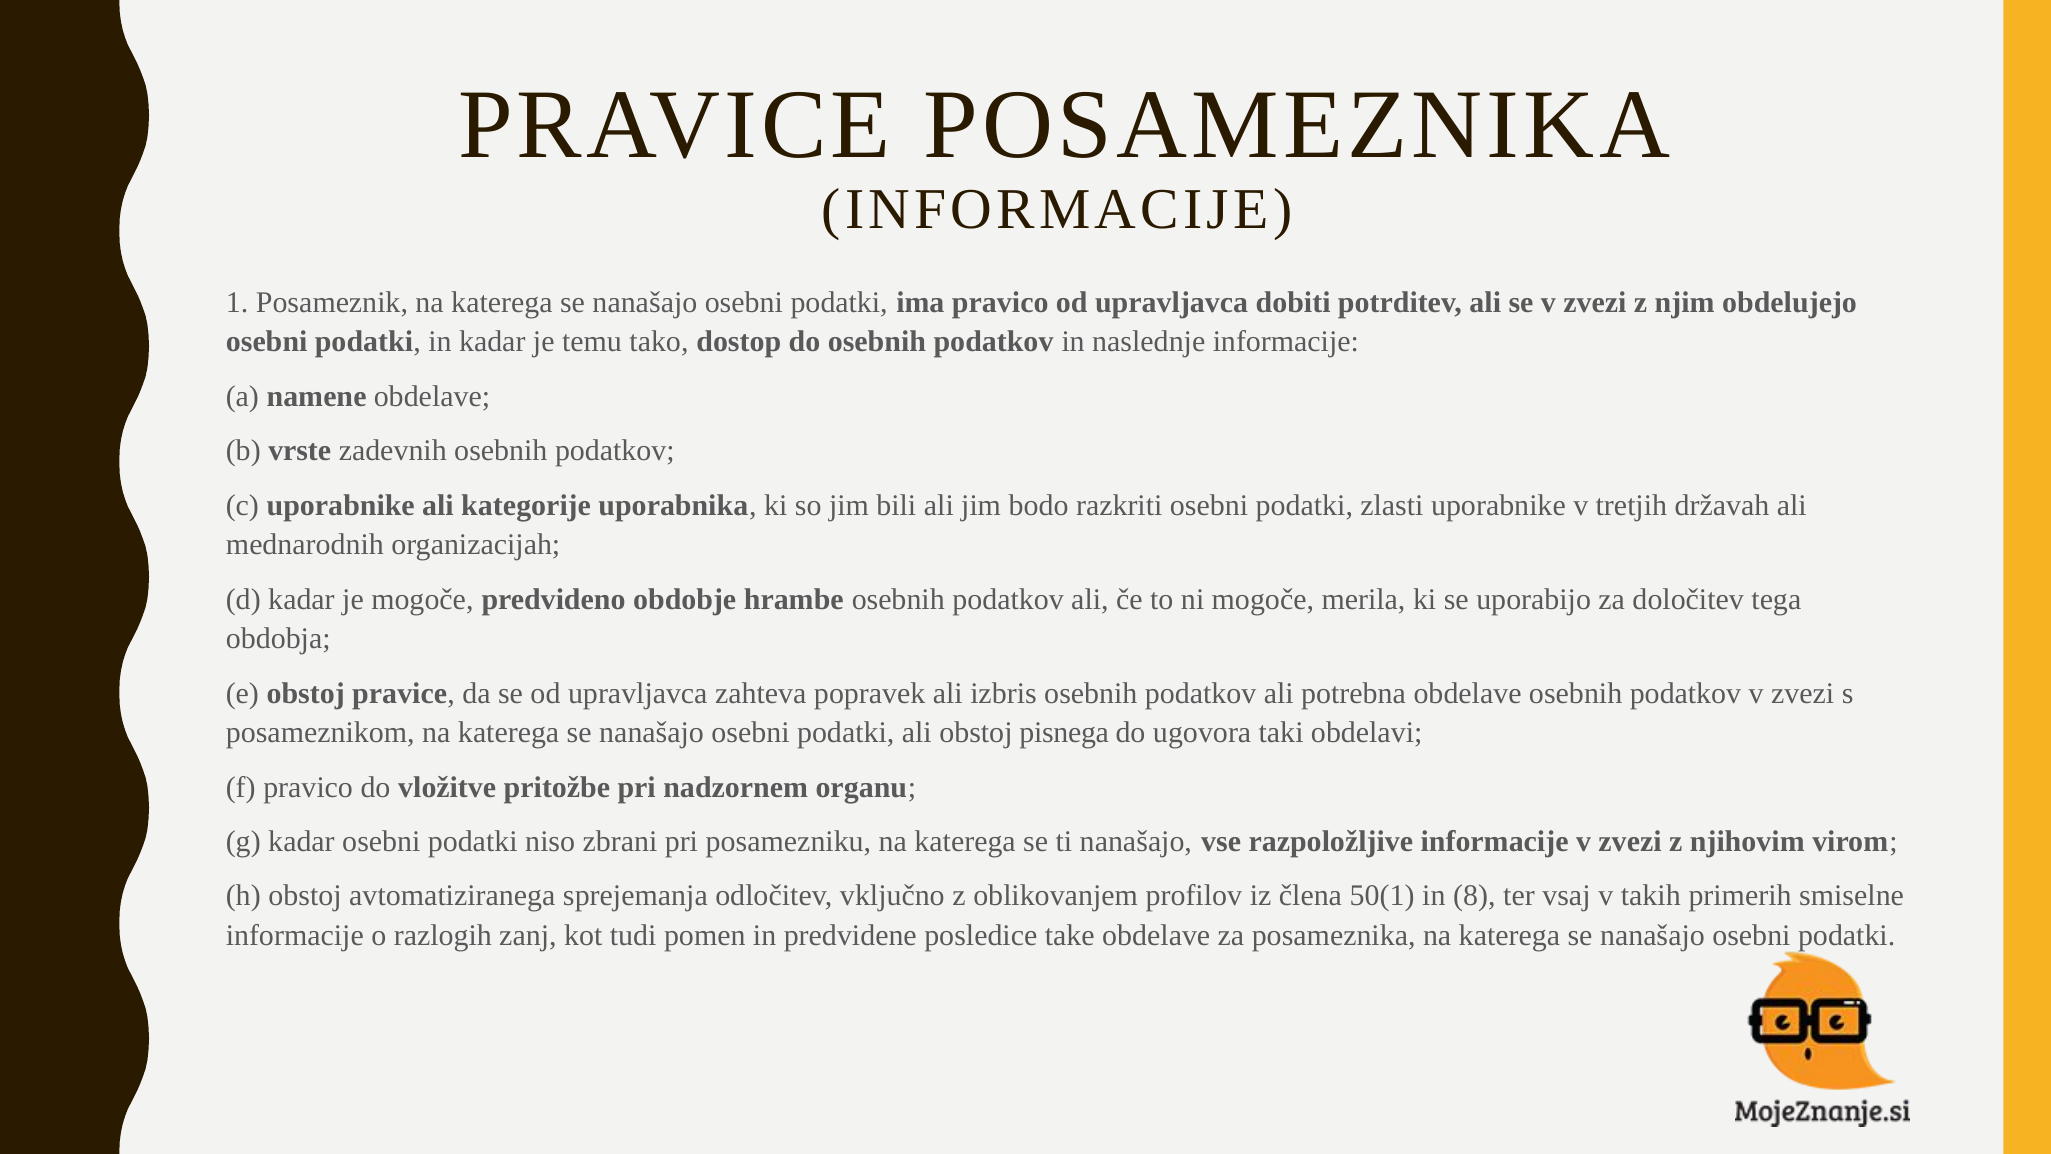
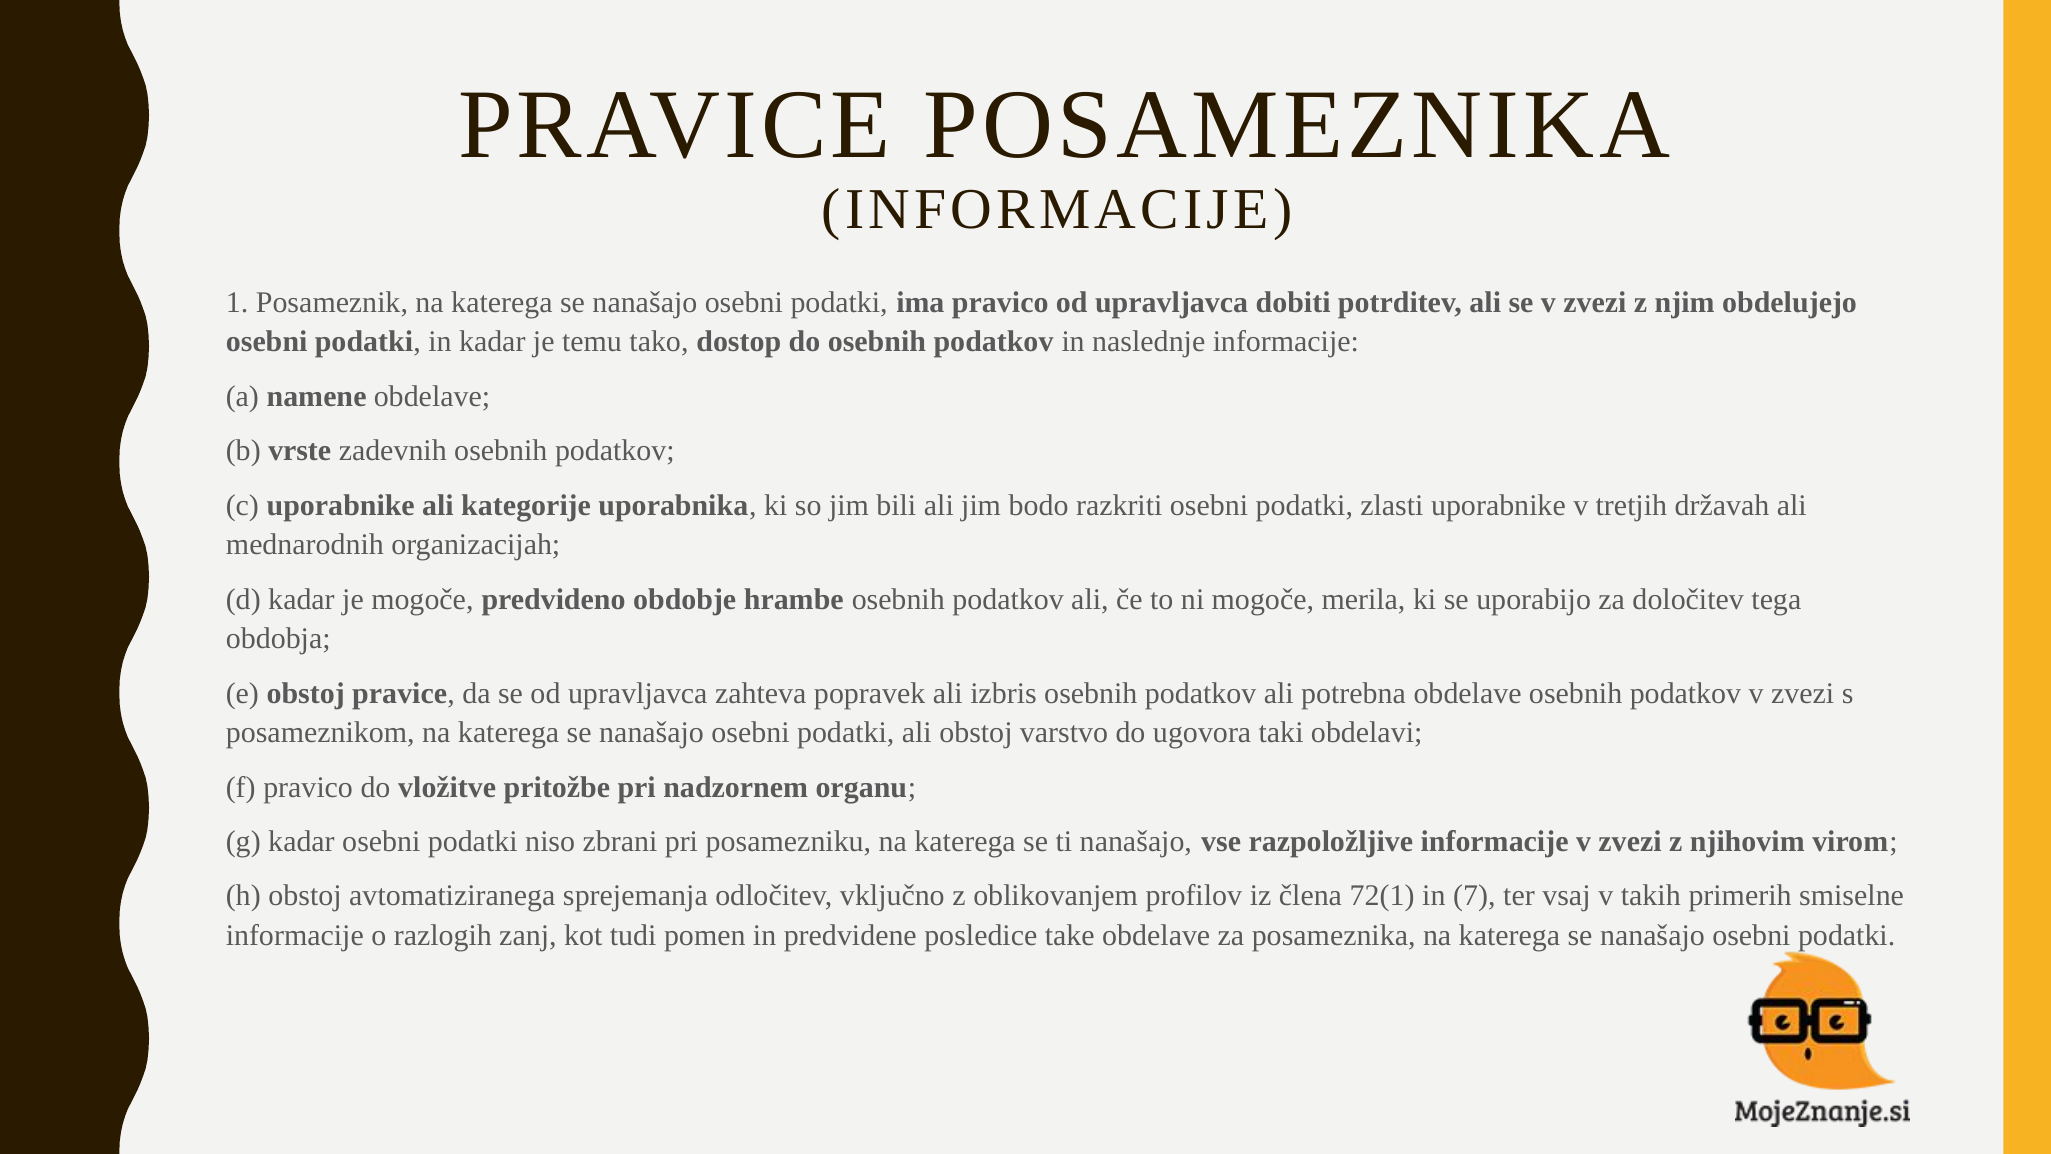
pisnega: pisnega -> varstvo (1064, 732)
50(1: 50(1 -> 72(1 (1382, 896)
8: 8 -> 7 (1474, 896)
